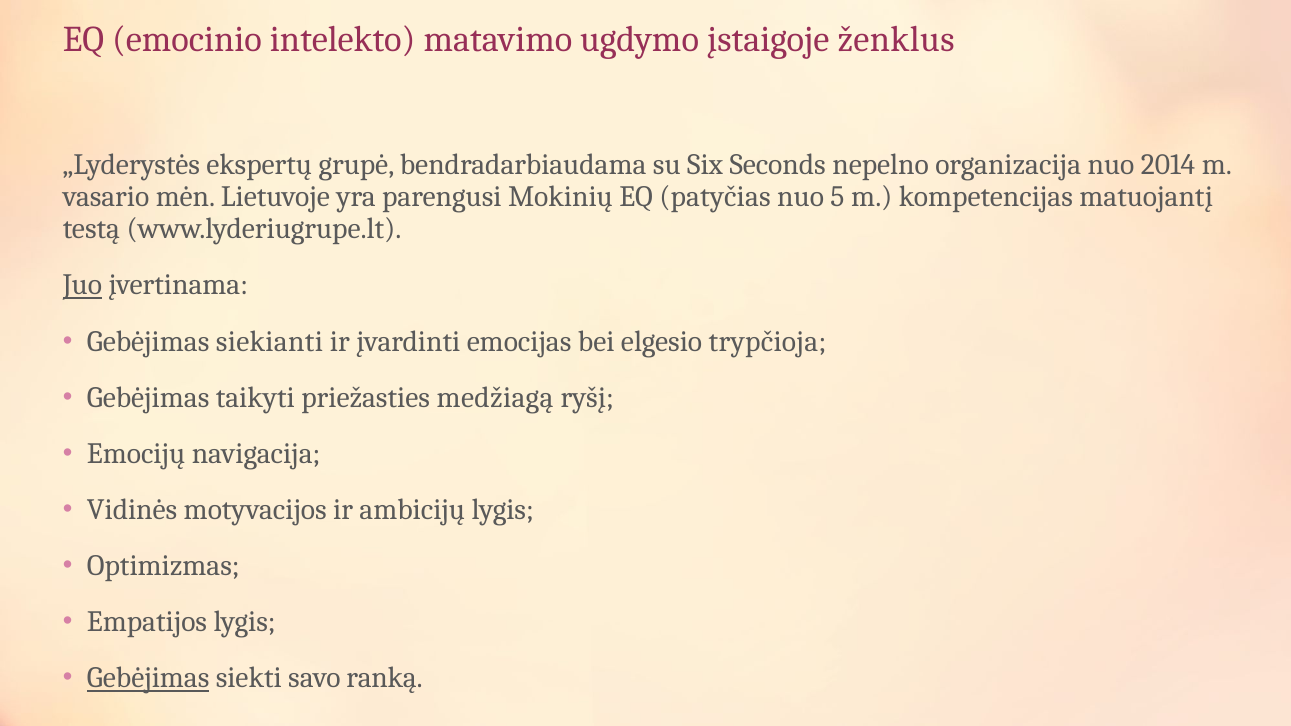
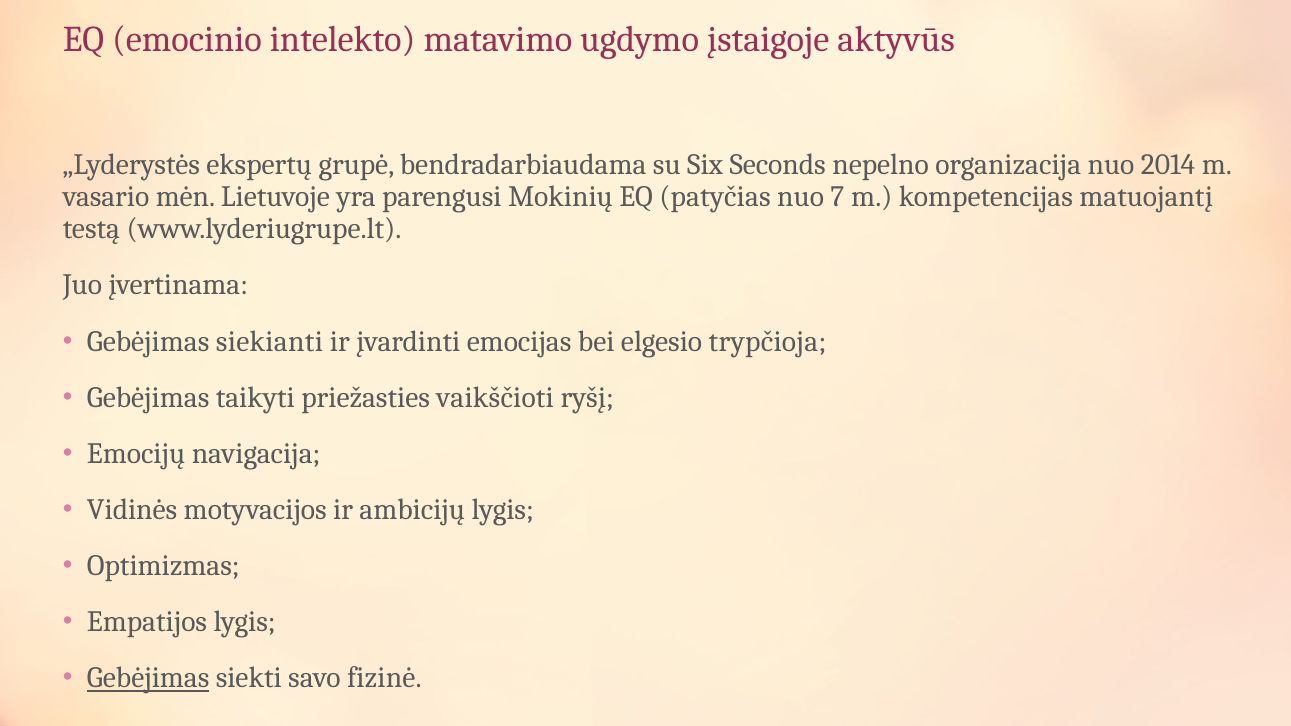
ženklus: ženklus -> aktyvūs (896, 40)
5: 5 -> 7 (837, 197)
Juo underline: present -> none (82, 285)
medžiagą: medžiagą -> vaikščioti (495, 398)
ranką: ranką -> fizinė (384, 678)
